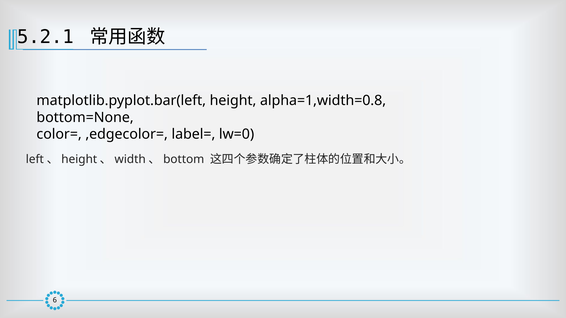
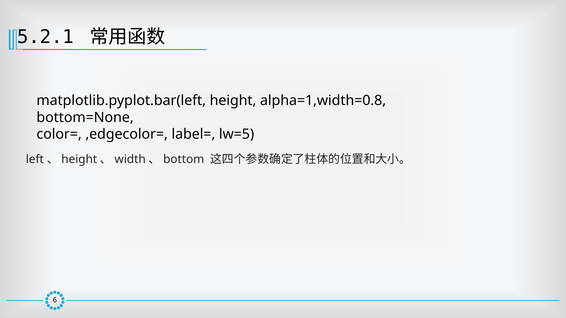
lw=0: lw=0 -> lw=5 (237, 134)
